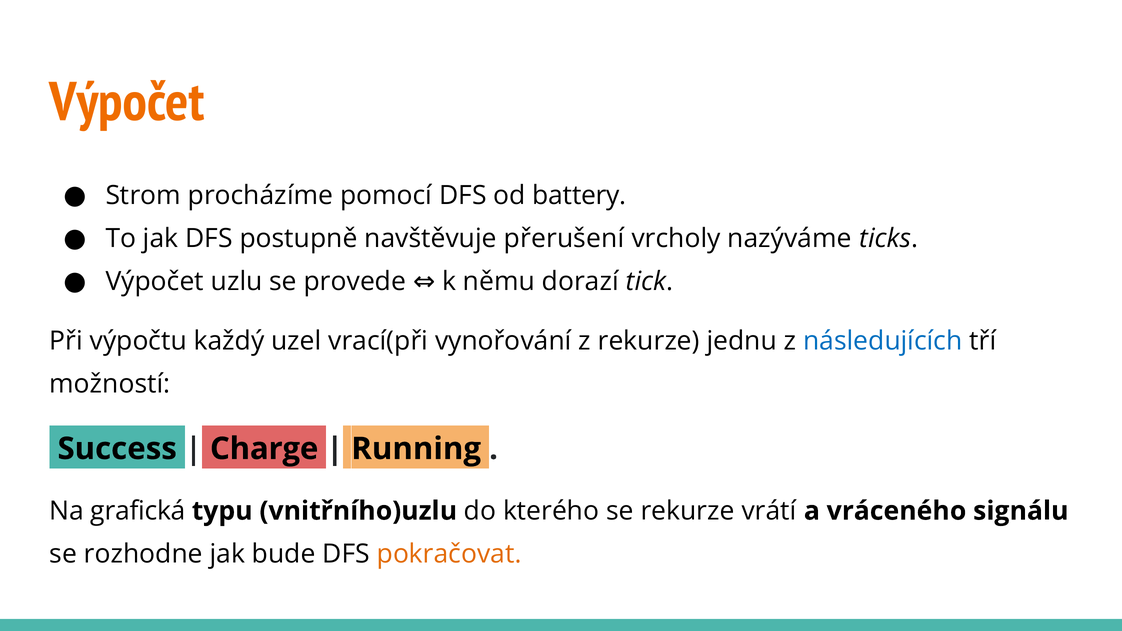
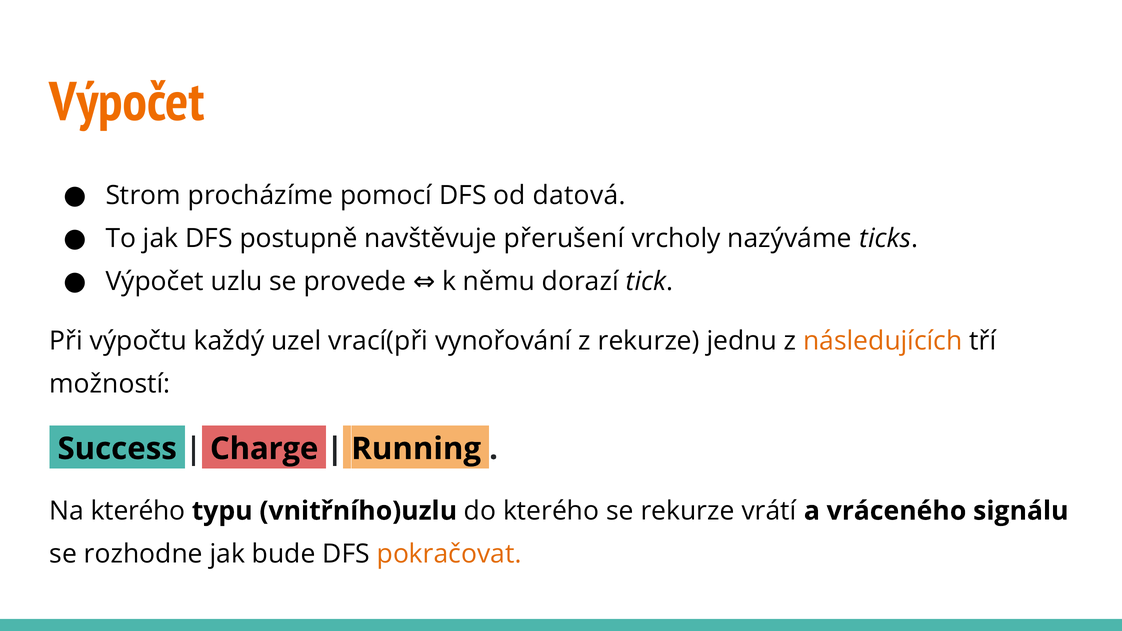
battery: battery -> datová (579, 196)
následujících colour: blue -> orange (883, 341)
Na grafická: grafická -> kterého (138, 511)
